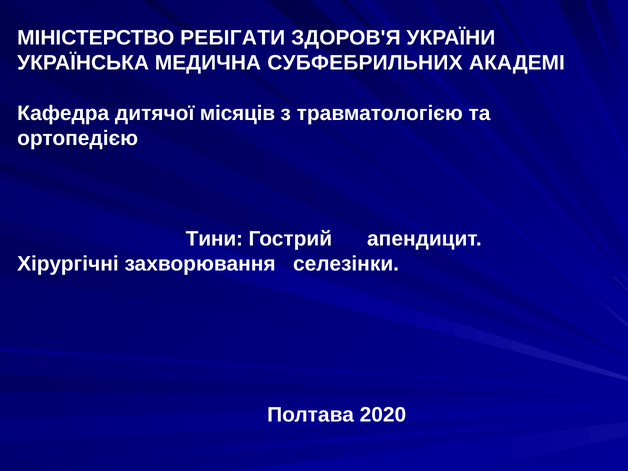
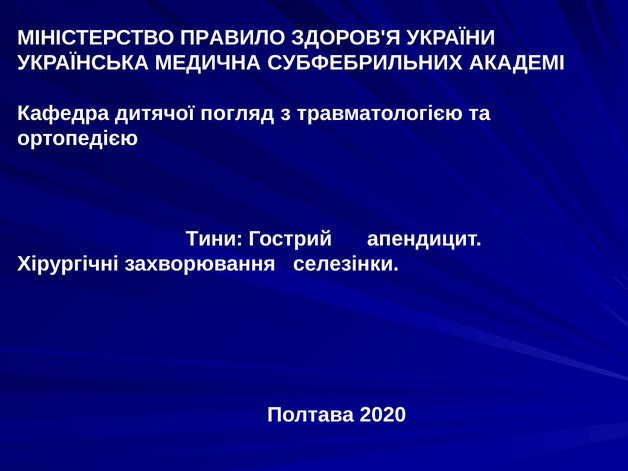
РЕБІГАТИ: РЕБІГАТИ -> ПРАВИЛО (233, 38)
місяців: місяців -> погляд (237, 113)
